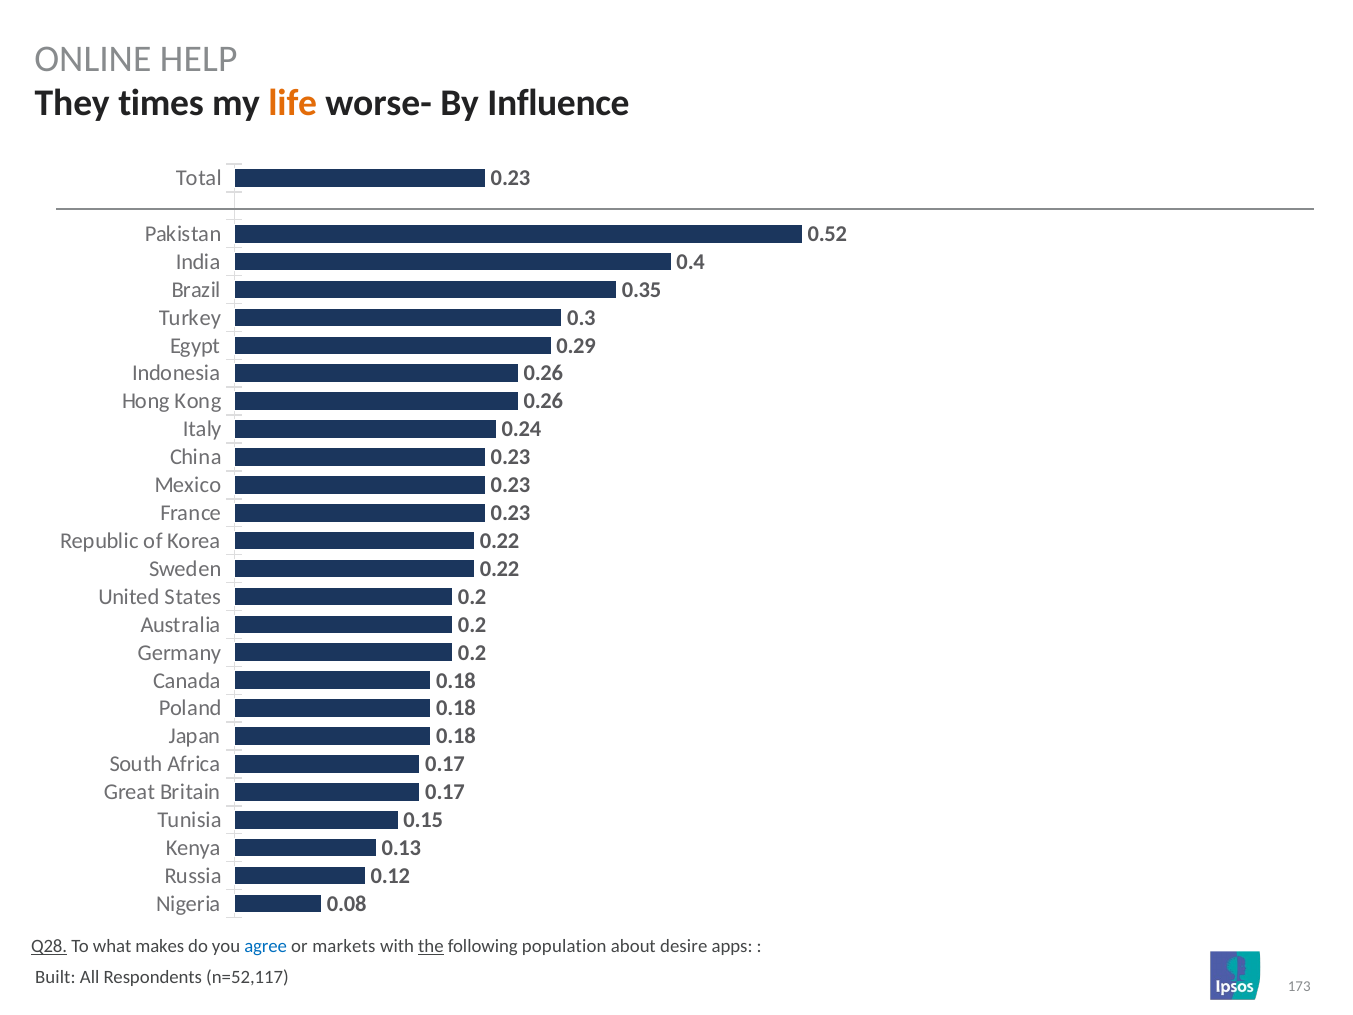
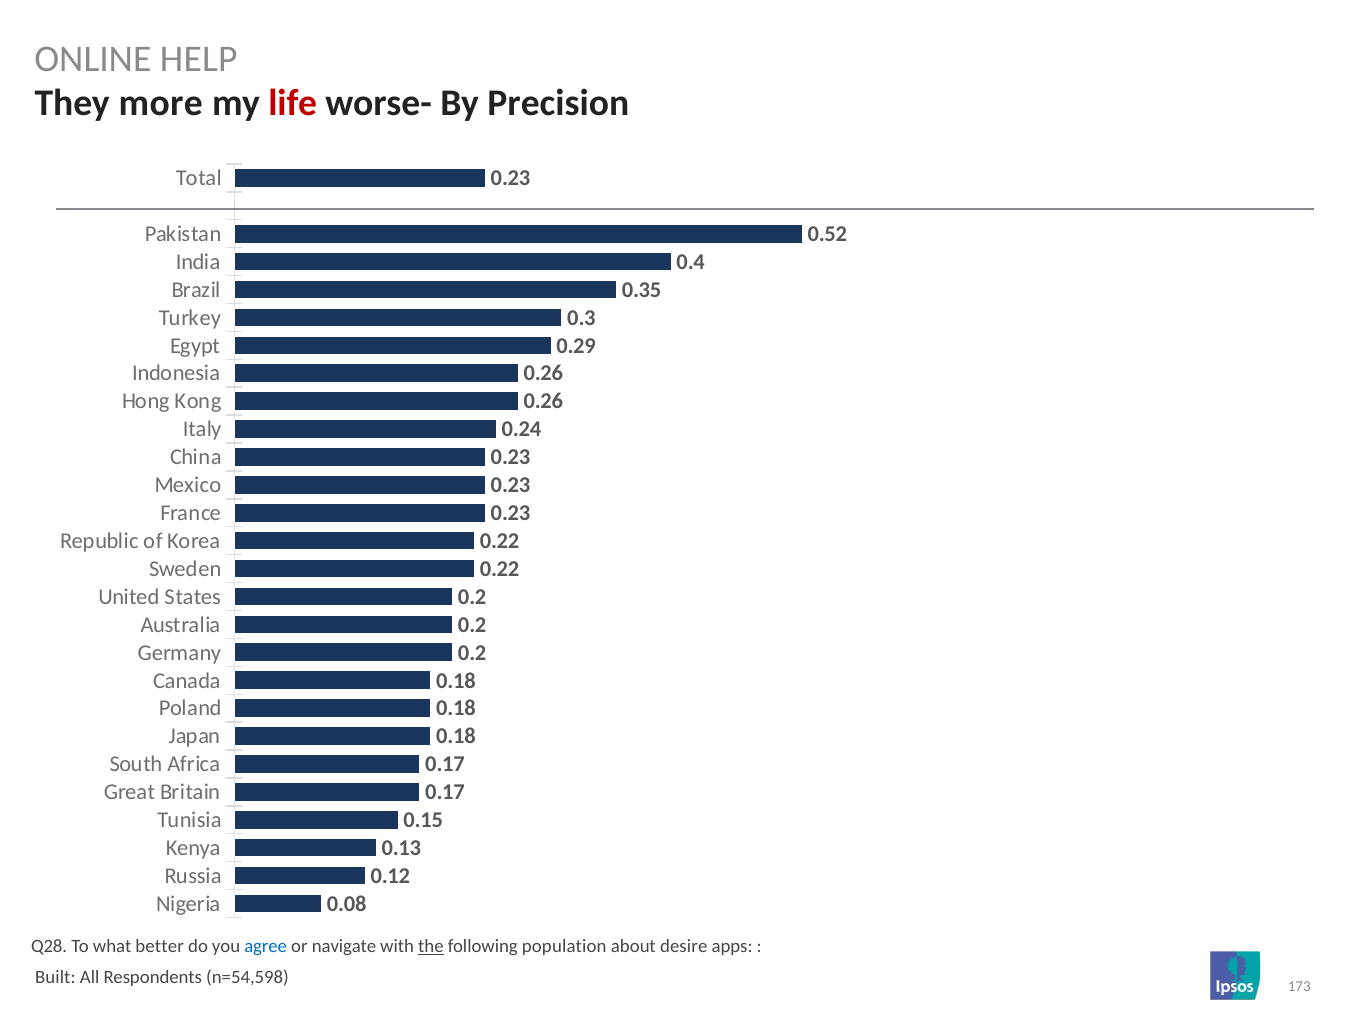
times: times -> more (161, 103)
life colour: orange -> red (293, 103)
Influence: Influence -> Precision (558, 103)
Q28 underline: present -> none (49, 946)
makes: makes -> better (160, 946)
markets: markets -> navigate (344, 946)
n=52,117: n=52,117 -> n=54,598 (248, 977)
